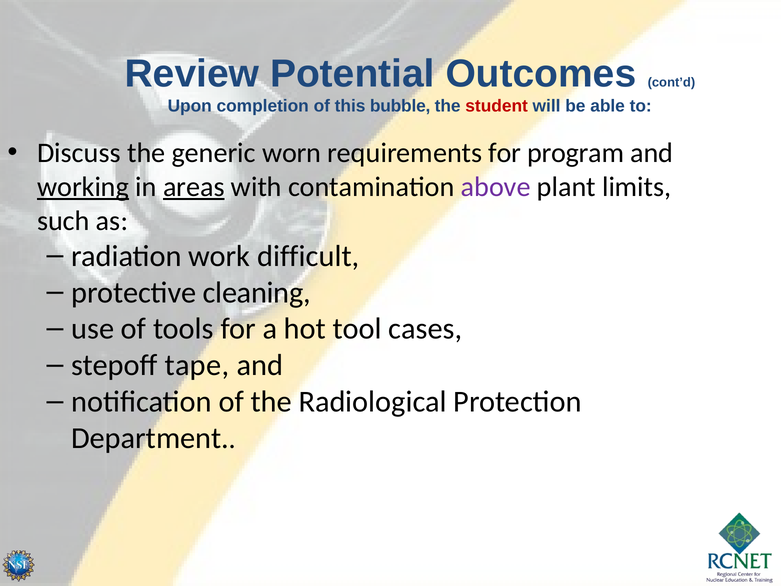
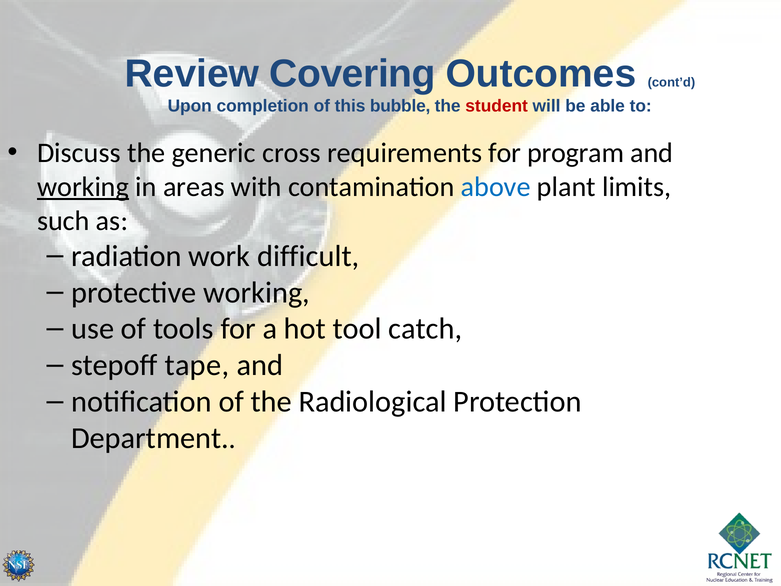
Potential: Potential -> Covering (353, 74)
worn: worn -> cross (292, 153)
areas underline: present -> none (194, 187)
above colour: purple -> blue (496, 187)
protective cleaning: cleaning -> working (257, 292)
cases: cases -> catch (425, 329)
